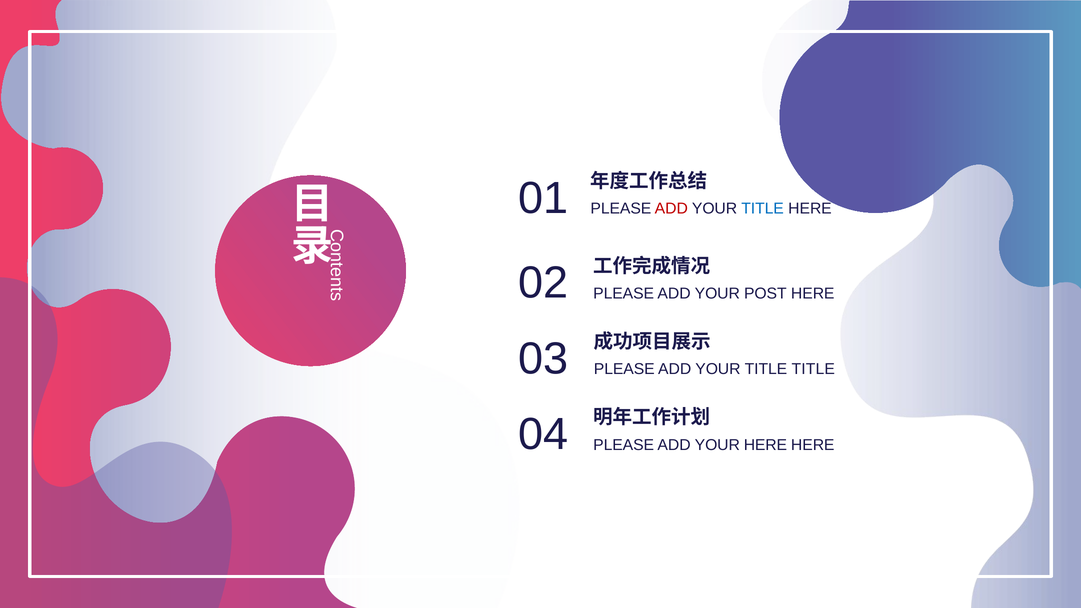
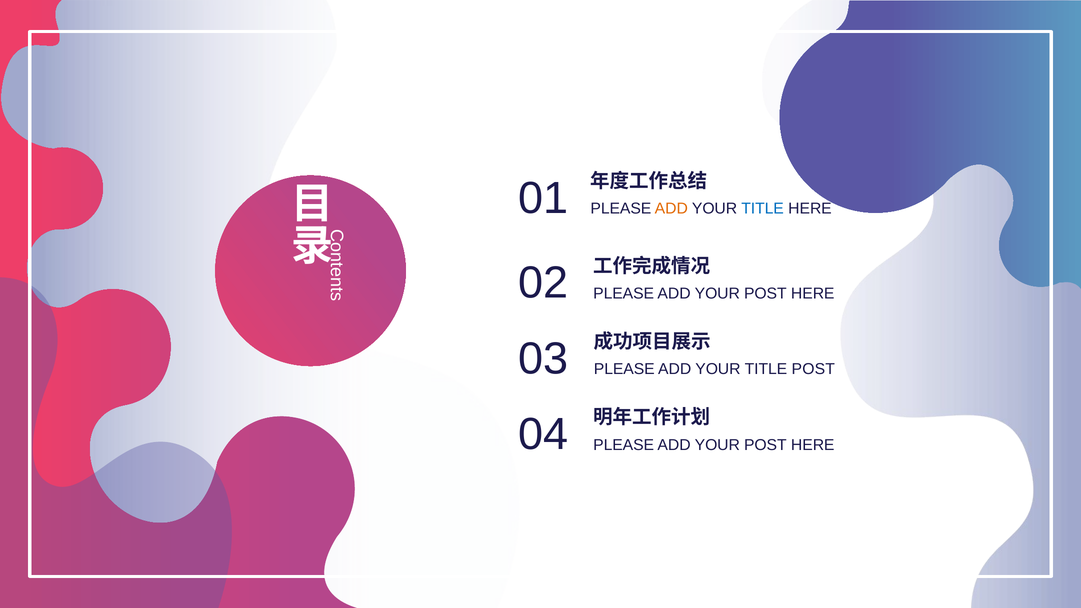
ADD colour: red -> orange (671, 209)
TITLE TITLE: TITLE -> POST (813, 369)
HERE: HERE -> POST (765, 445)
